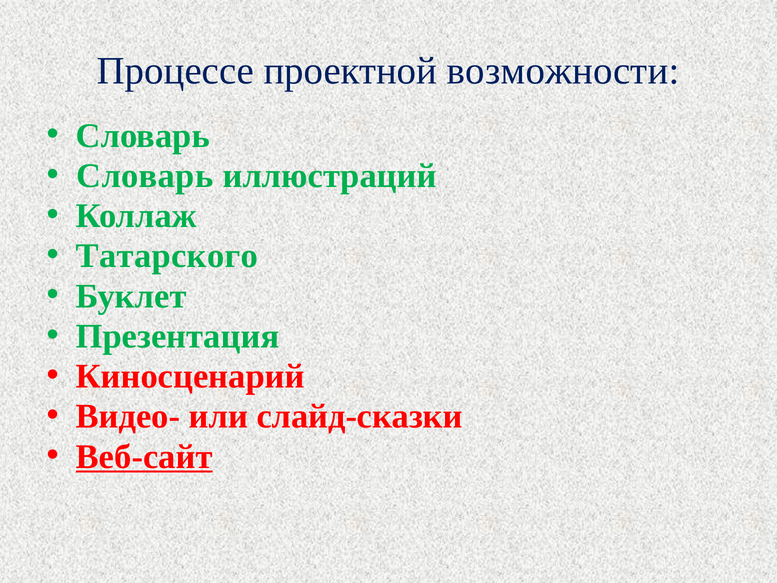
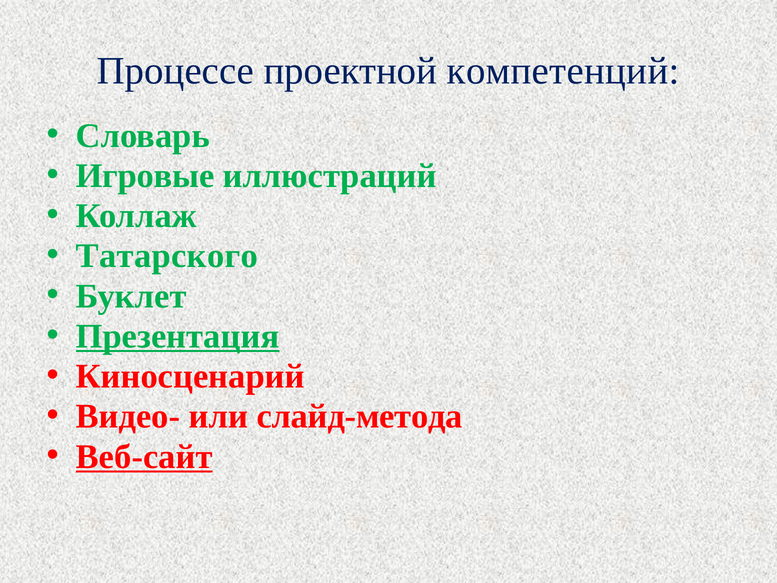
возможности: возможности -> компетенций (563, 71)
Словарь: Словарь -> Игровые (145, 176)
Презентация underline: none -> present (178, 336)
слайд-сказки: слайд-сказки -> слайд-метода (360, 416)
